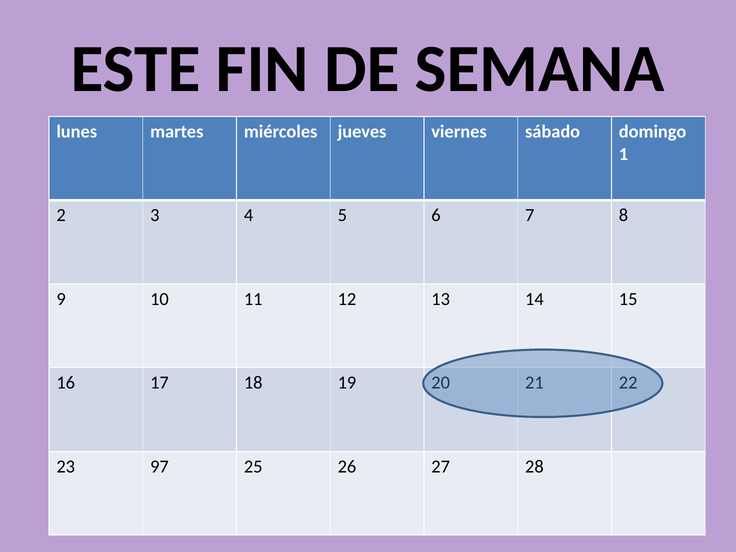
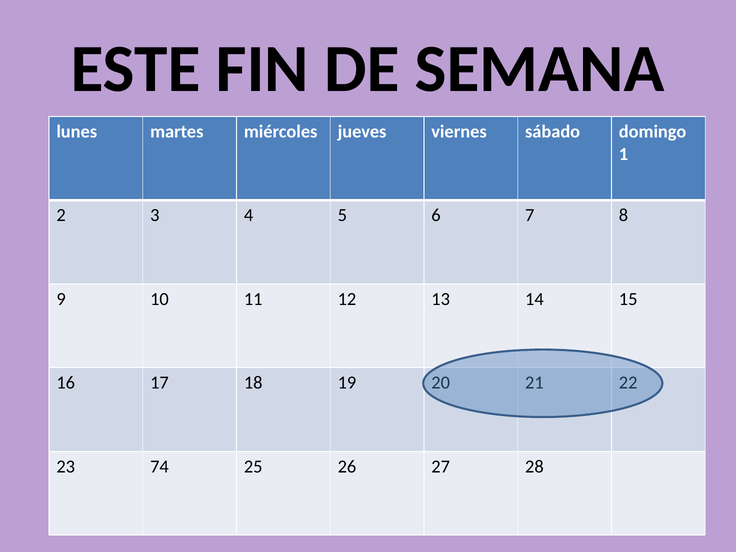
97: 97 -> 74 (159, 467)
